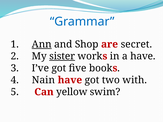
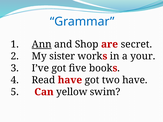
sister underline: present -> none (62, 56)
a have: have -> your (143, 56)
Nain: Nain -> Read (43, 80)
two with: with -> have (135, 80)
